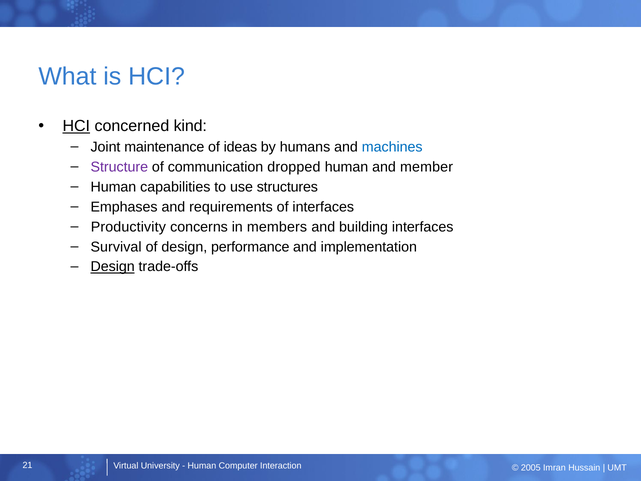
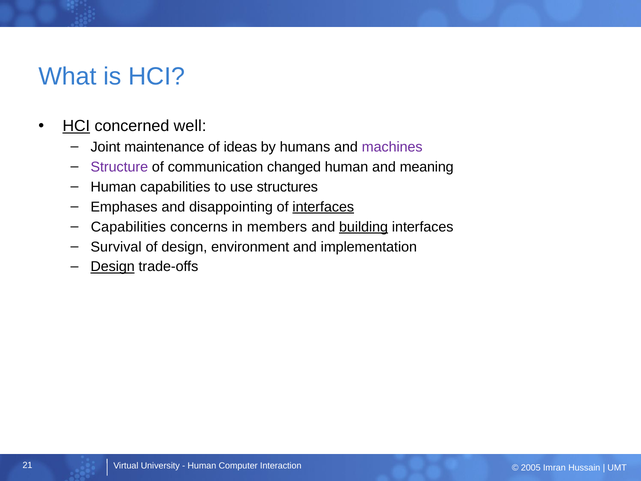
kind: kind -> well (190, 126)
machines colour: blue -> purple (392, 147)
dropped: dropped -> changed (294, 167)
member: member -> meaning (427, 167)
requirements: requirements -> disappointing (231, 207)
interfaces underline: none -> present (323, 207)
Productivity: Productivity -> Capabilities (128, 227)
building underline: none -> present (364, 227)
performance: performance -> environment (250, 247)
